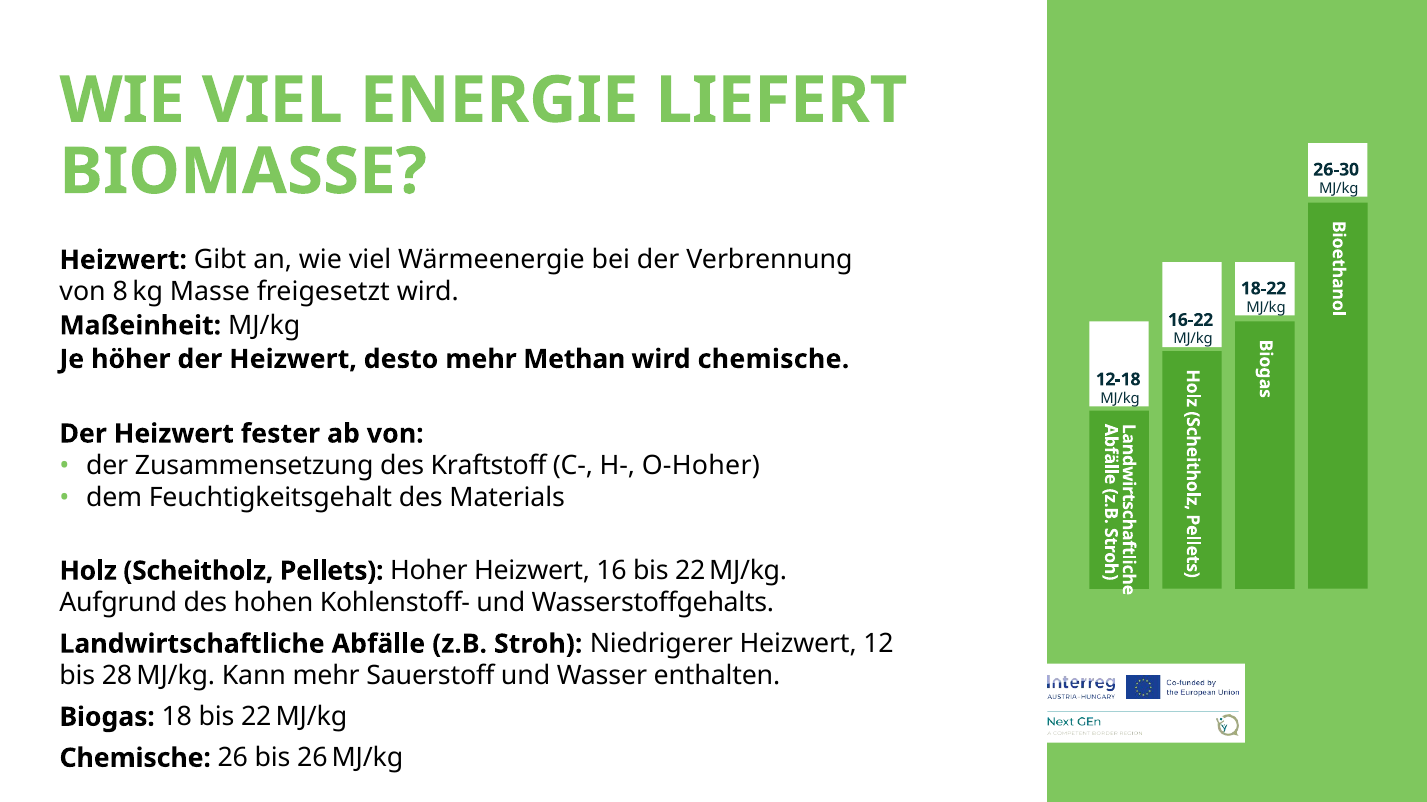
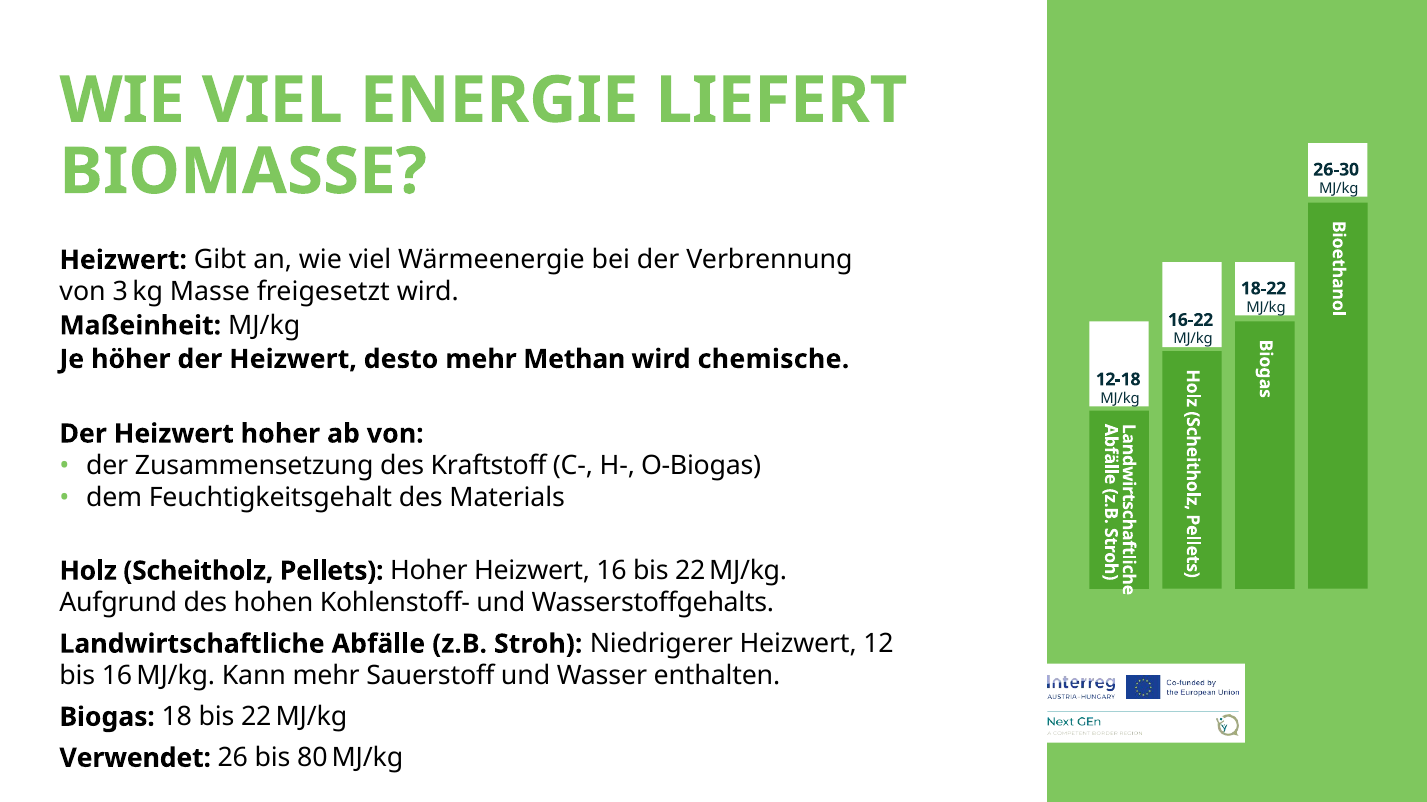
8: 8 -> 3 (120, 292)
Heizwert fester: fester -> hoher (280, 434)
O-Hoher: O-Hoher -> O-Biogas (701, 466)
bis 28: 28 -> 16 (117, 677)
Chemische: Chemische -> Verwendet (135, 759)
bis 26: 26 -> 80 (312, 759)
